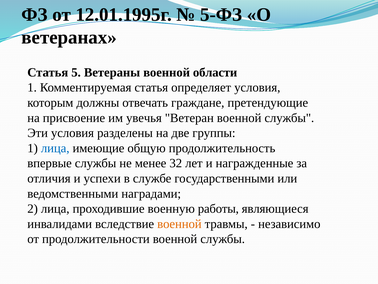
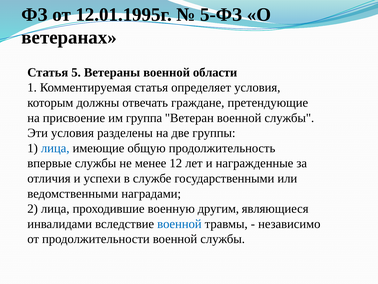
увечья: увечья -> группа (144, 118)
32: 32 -> 12 (176, 163)
работы: работы -> другим (218, 208)
военной colour: orange -> blue (179, 224)
